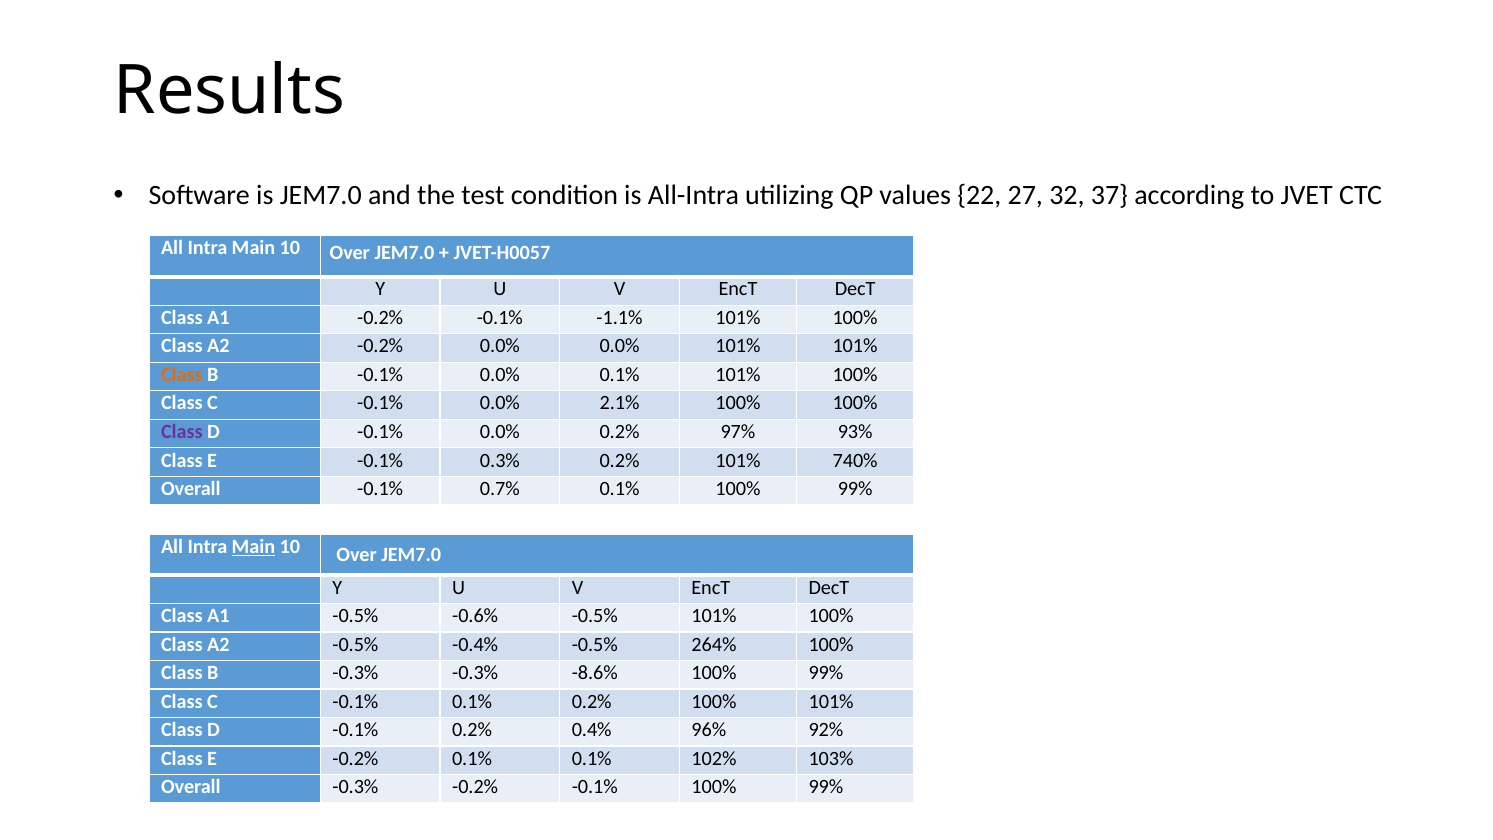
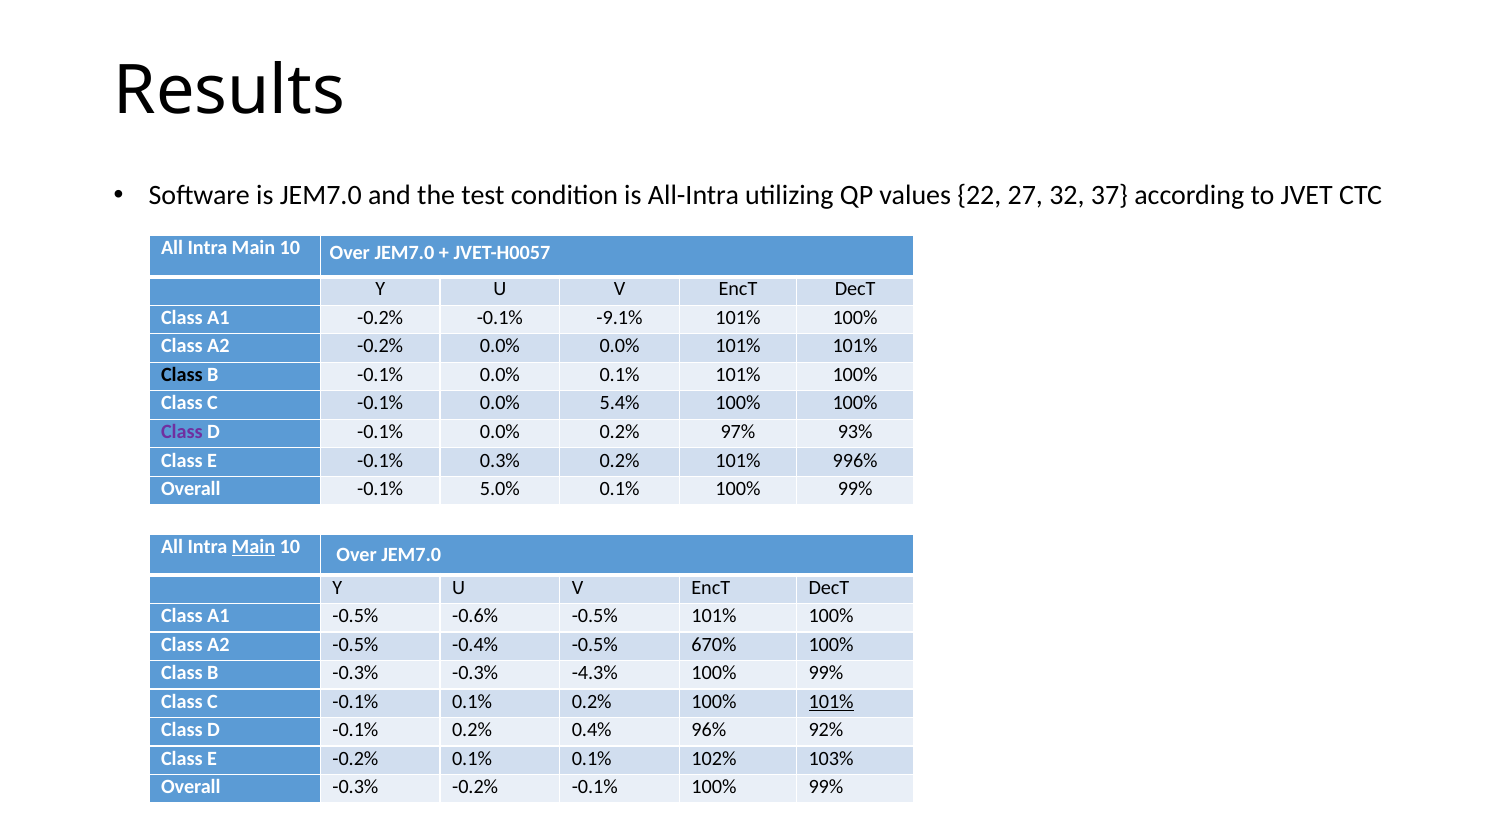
-1.1%: -1.1% -> -9.1% (619, 318)
Class colour: orange -> black (182, 375)
2.1%: 2.1% -> 5.4% (620, 403)
740%: 740% -> 996% (855, 460)
0.7%: 0.7% -> 5.0% (500, 489)
264%: 264% -> 670% (714, 644)
-8.6%: -8.6% -> -4.3% (595, 673)
101% underline: none -> present (831, 701)
